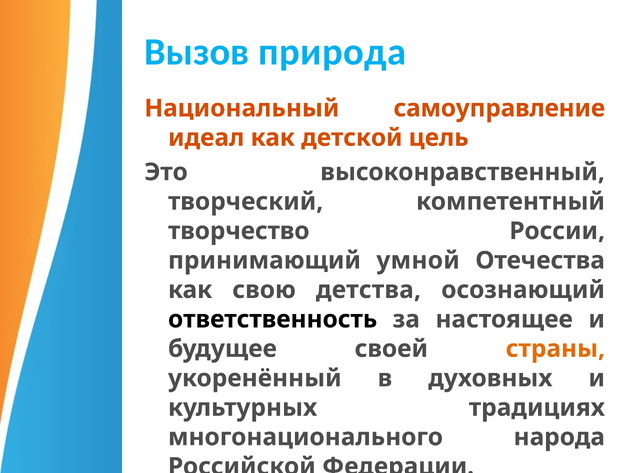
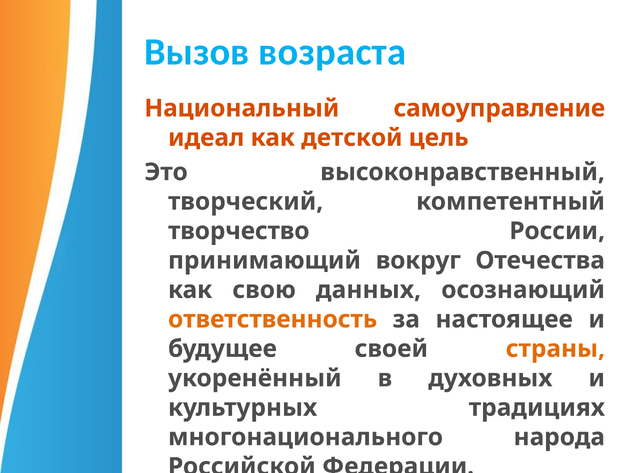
природа: природа -> возраста (332, 52)
умной: умной -> вокруг (418, 261)
детства: детства -> данных (368, 290)
ответственность colour: black -> orange (273, 319)
